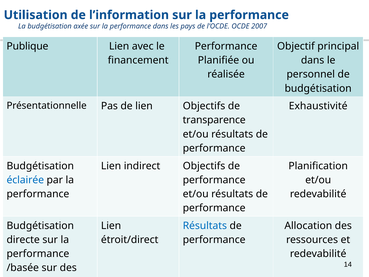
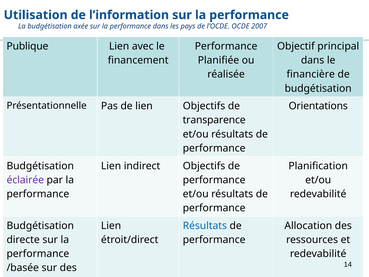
personnel: personnel -> financière (311, 74)
Exhaustivité: Exhaustivité -> Orientations (318, 106)
éclairée colour: blue -> purple (25, 180)
